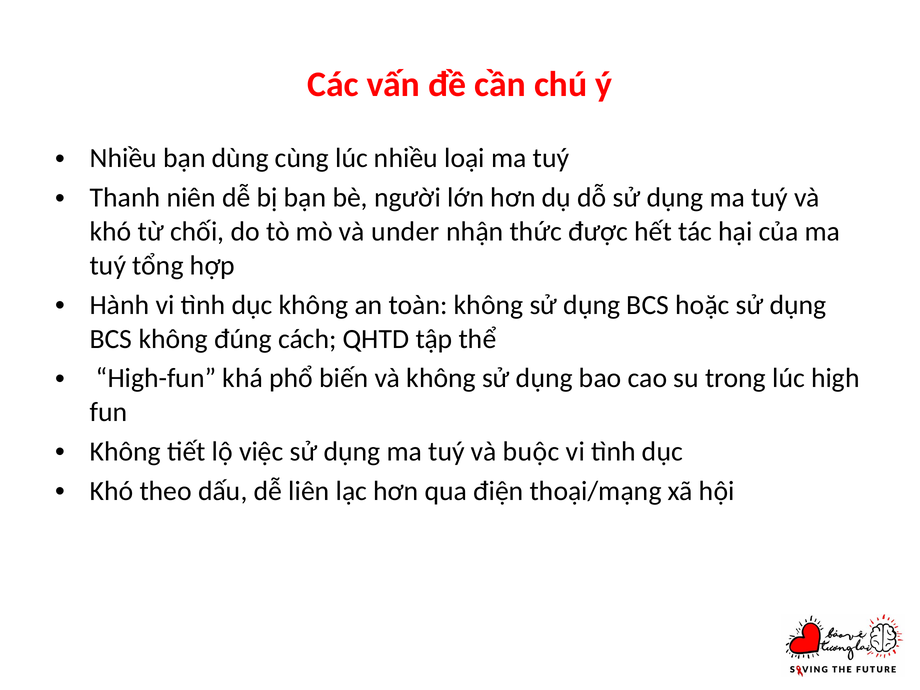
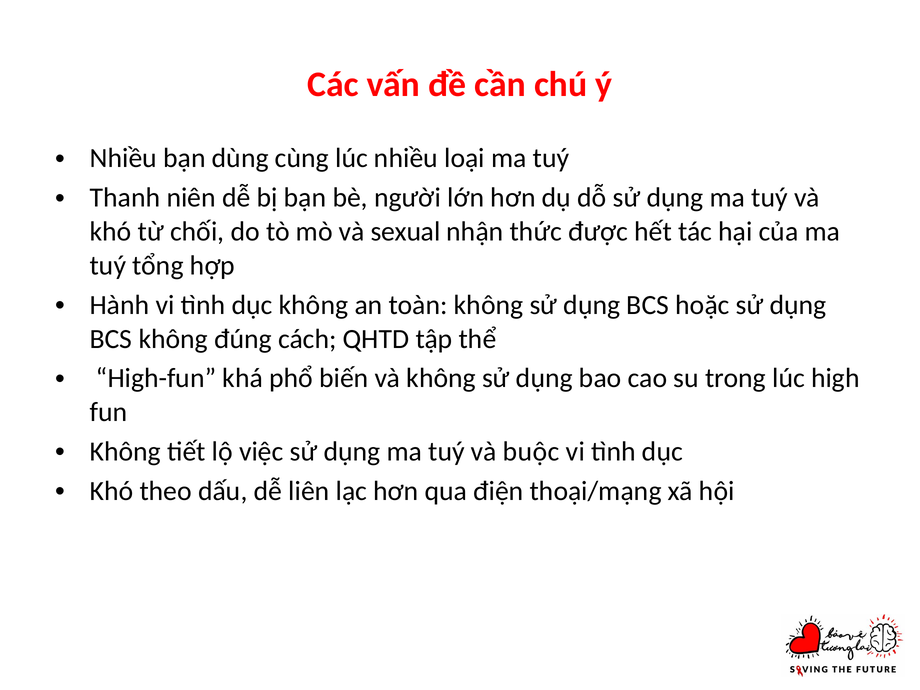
under: under -> sexual (406, 232)
